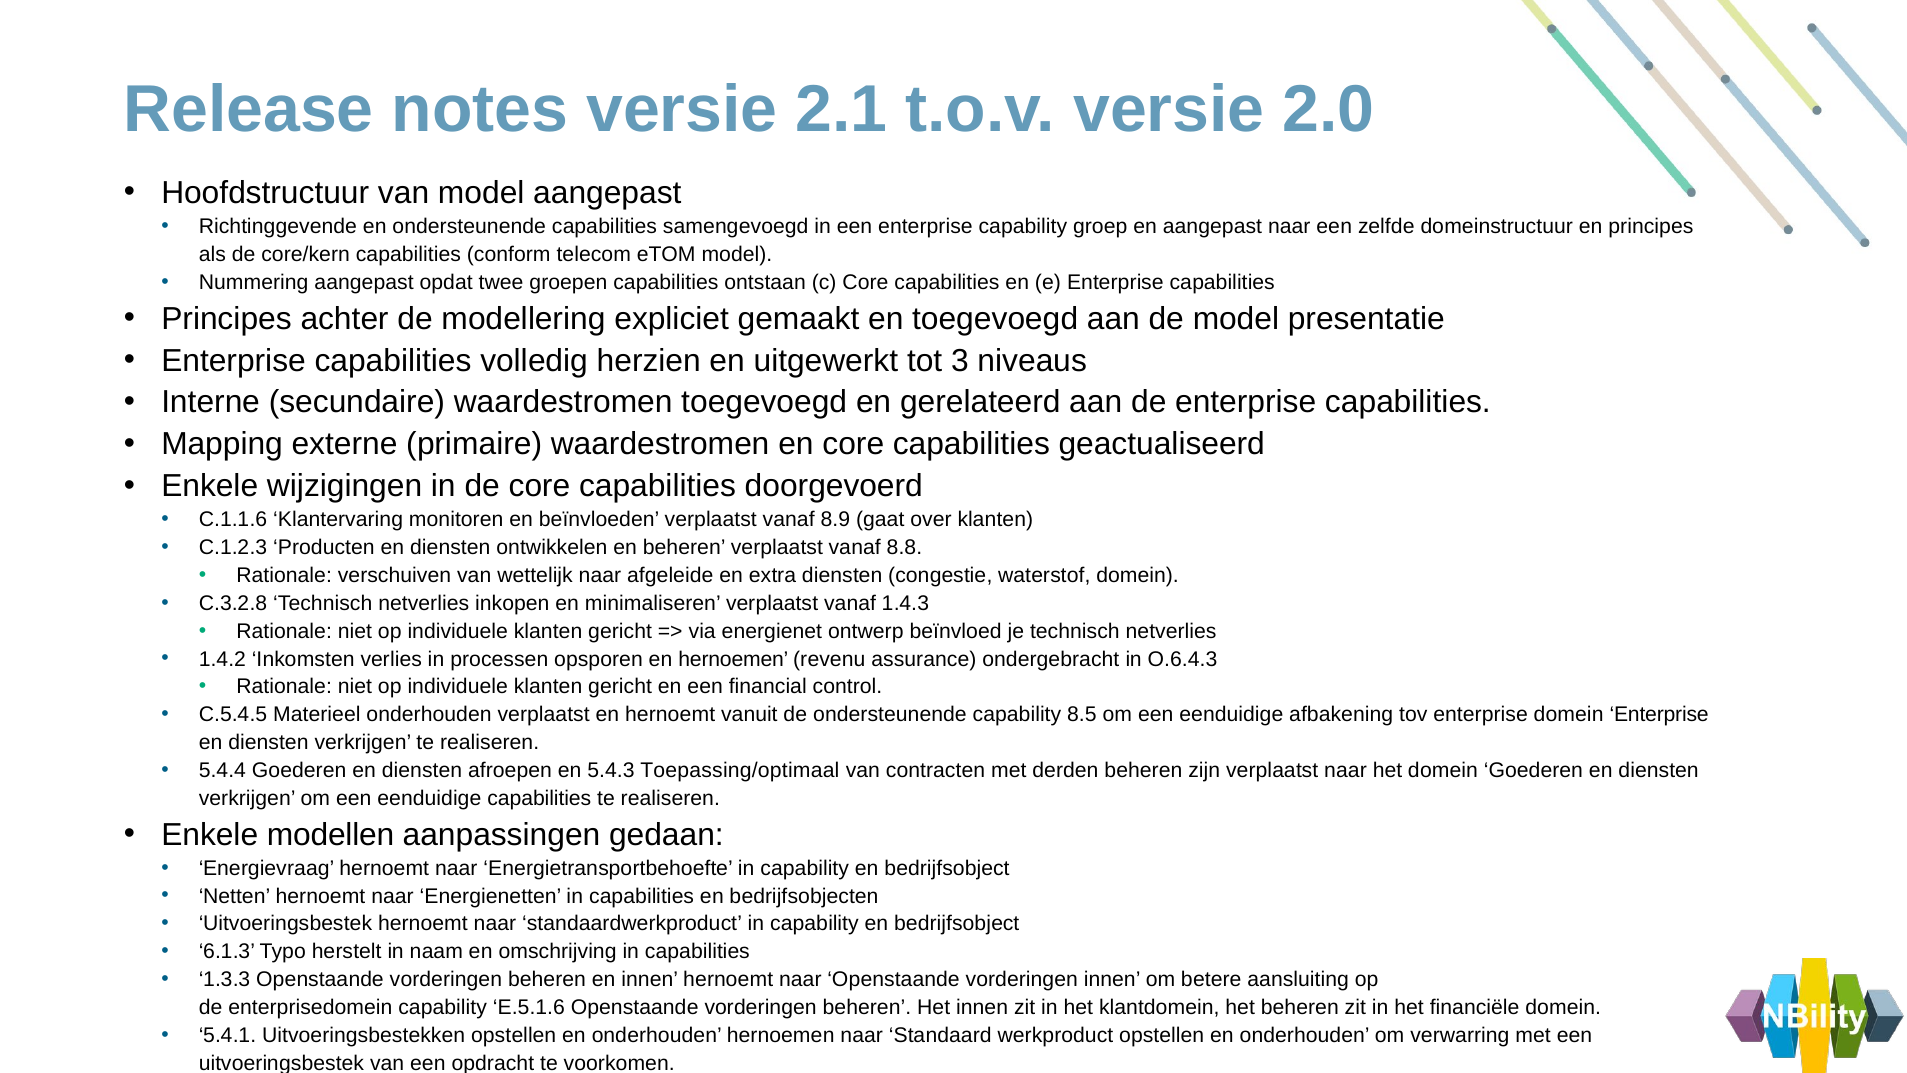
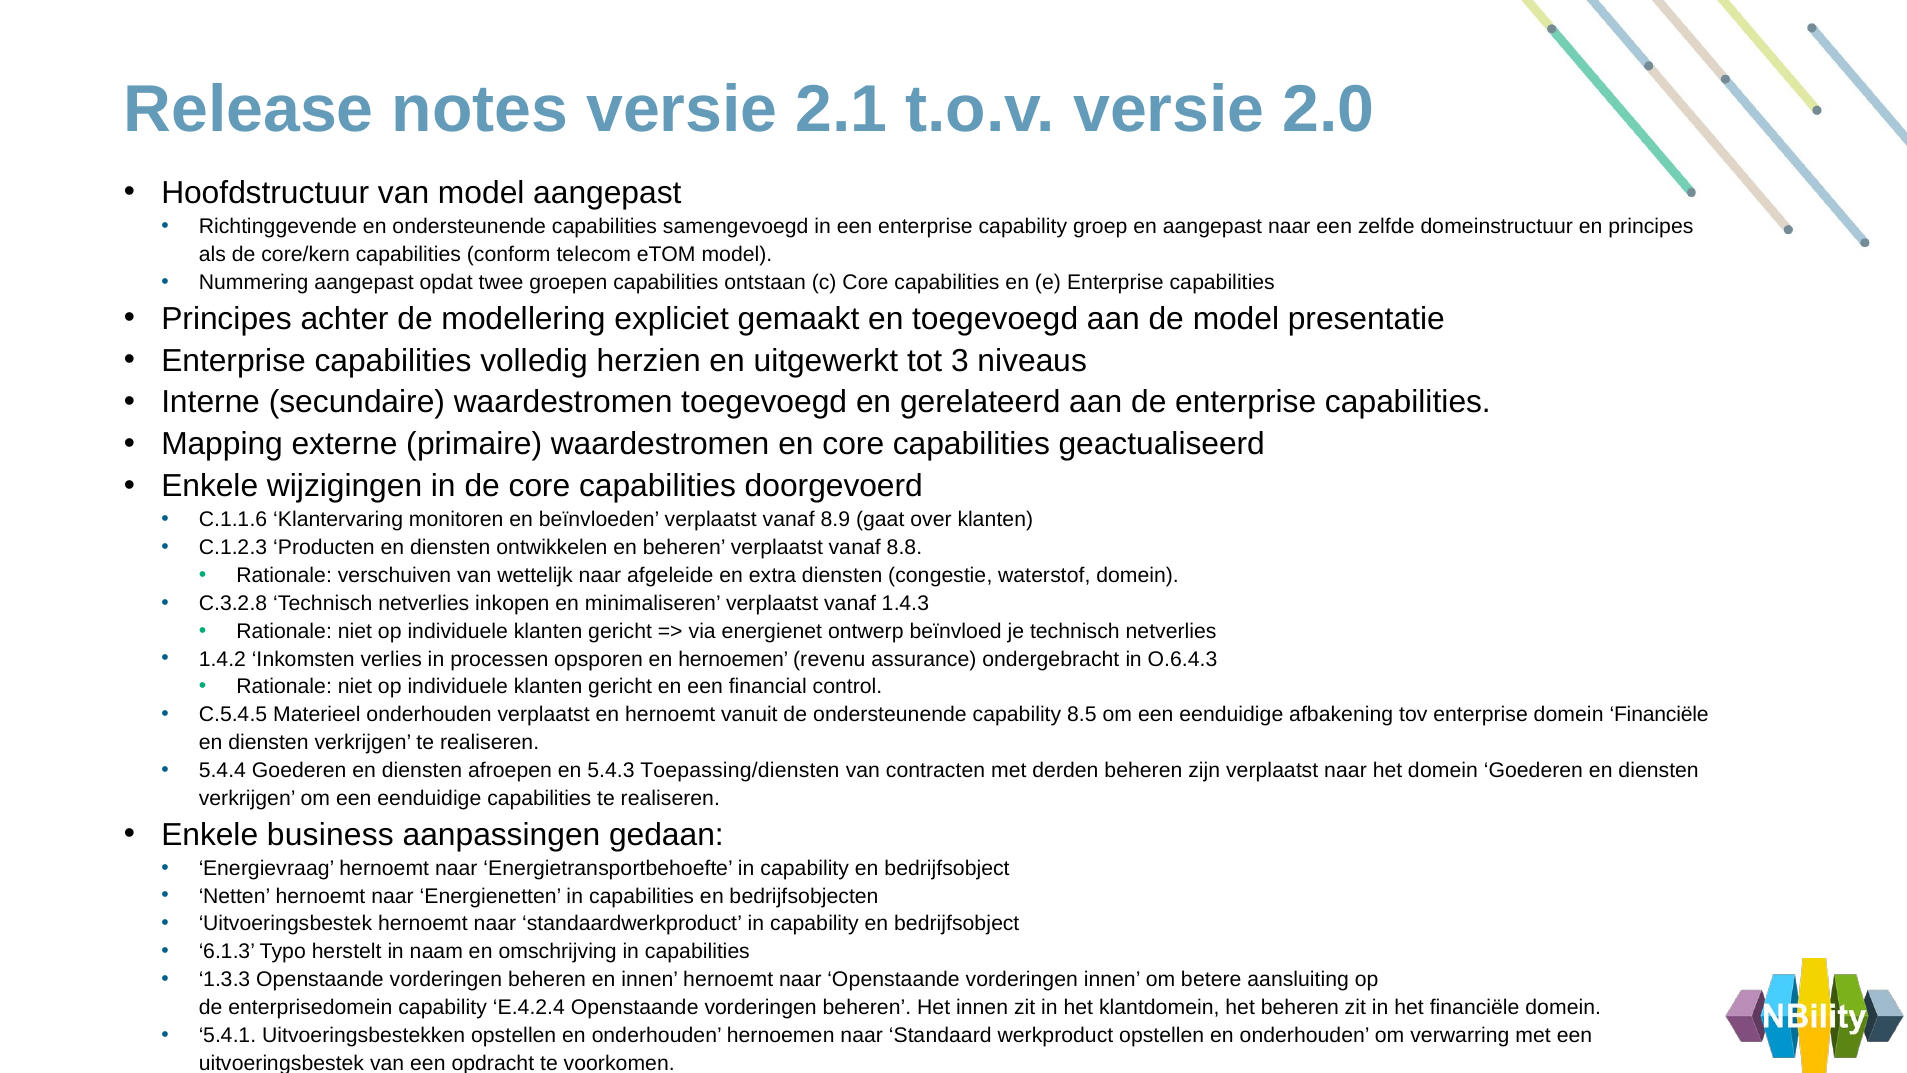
domein Enterprise: Enterprise -> Financiële (1659, 715)
Toepassing/optimaal: Toepassing/optimaal -> Toepassing/diensten (740, 770)
modellen: modellen -> business (330, 834)
E.5.1.6: E.5.1.6 -> E.4.2.4 (529, 1007)
